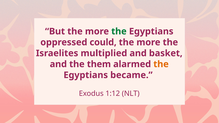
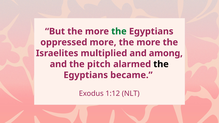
oppressed could: could -> more (103, 42)
basket: basket -> among (166, 53)
them: them -> pitch (99, 64)
the colour: orange -> black (161, 64)
